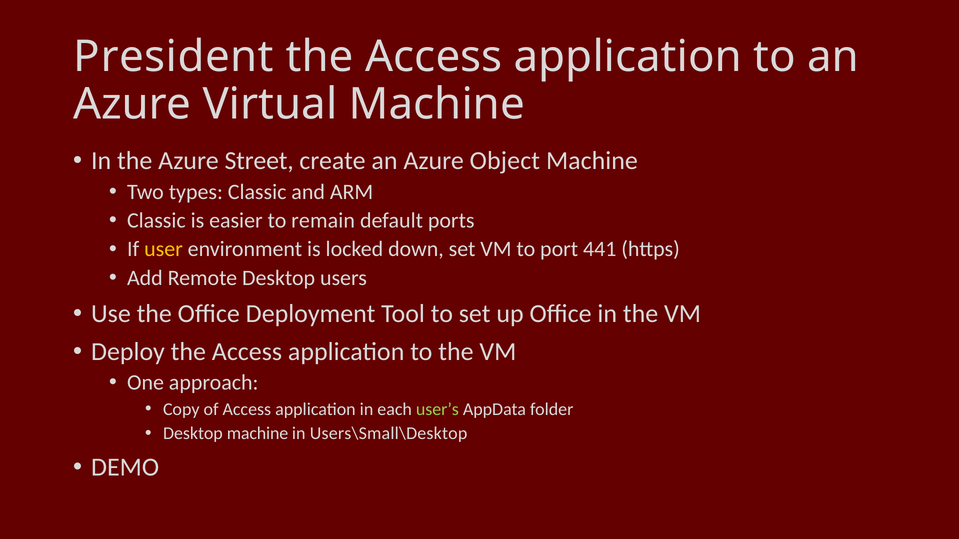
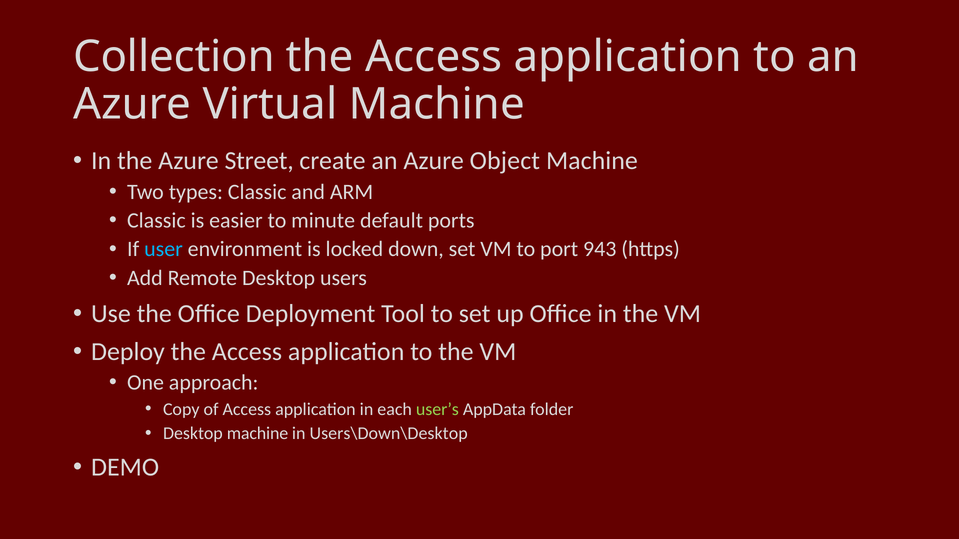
President: President -> Collection (174, 57)
remain: remain -> minute (323, 221)
user colour: yellow -> light blue (163, 249)
441: 441 -> 943 (600, 249)
Users\Small\Desktop: Users\Small\Desktop -> Users\Down\Desktop (389, 434)
